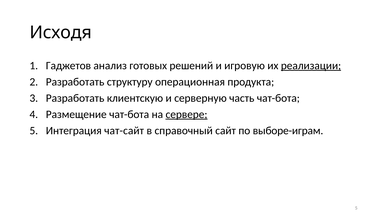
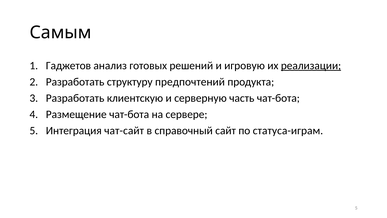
Исходя: Исходя -> Самым (61, 33)
операционная: операционная -> предпочтений (190, 82)
сервере underline: present -> none (186, 114)
выборе-играм: выборе-играм -> статуса-играм (288, 130)
